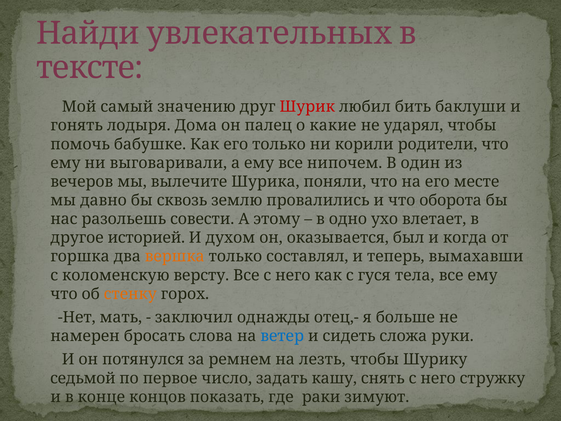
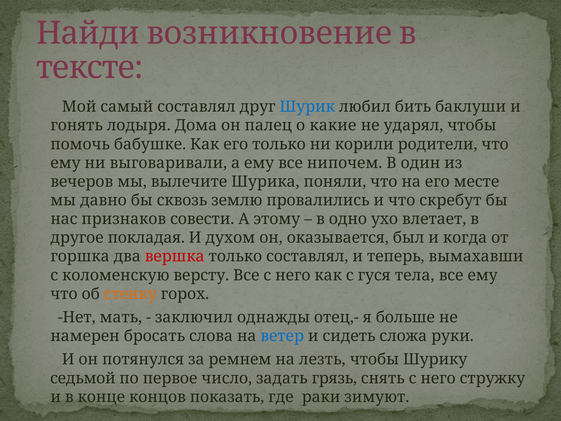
увлекательных: увлекательных -> возникновение (269, 33)
самый значению: значению -> составлял (196, 107)
Шурик colour: red -> blue (307, 107)
оборота: оборота -> скребут (450, 200)
разольешь: разольешь -> признаков (124, 219)
историей: историей -> покладая (146, 238)
вершка colour: orange -> red (175, 256)
кашу: кашу -> грязь (334, 378)
